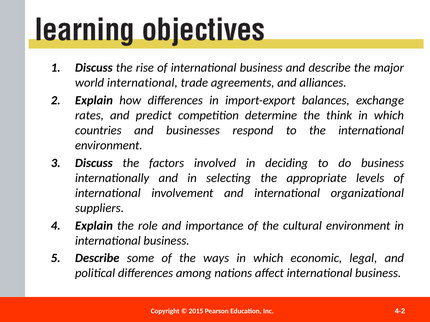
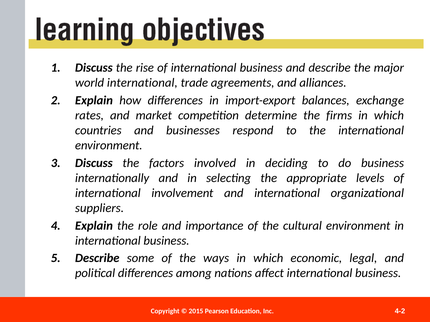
predict: predict -> market (154, 116)
think: think -> firms (339, 116)
